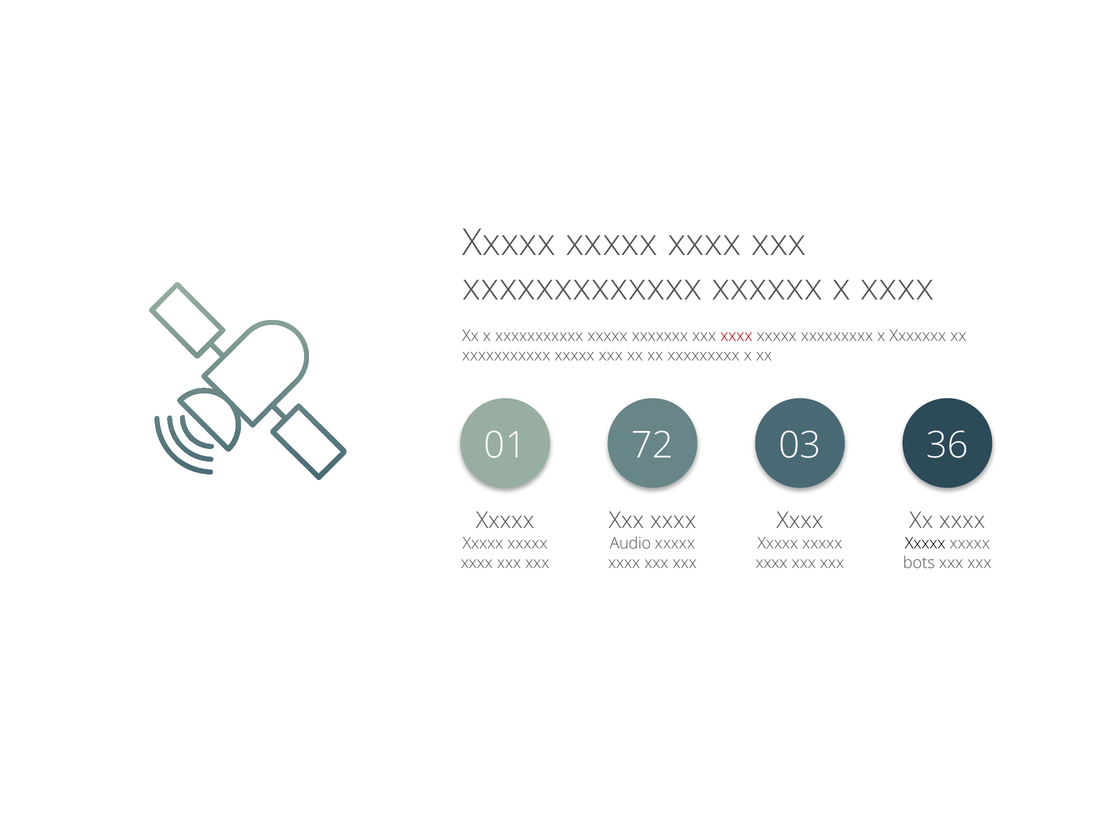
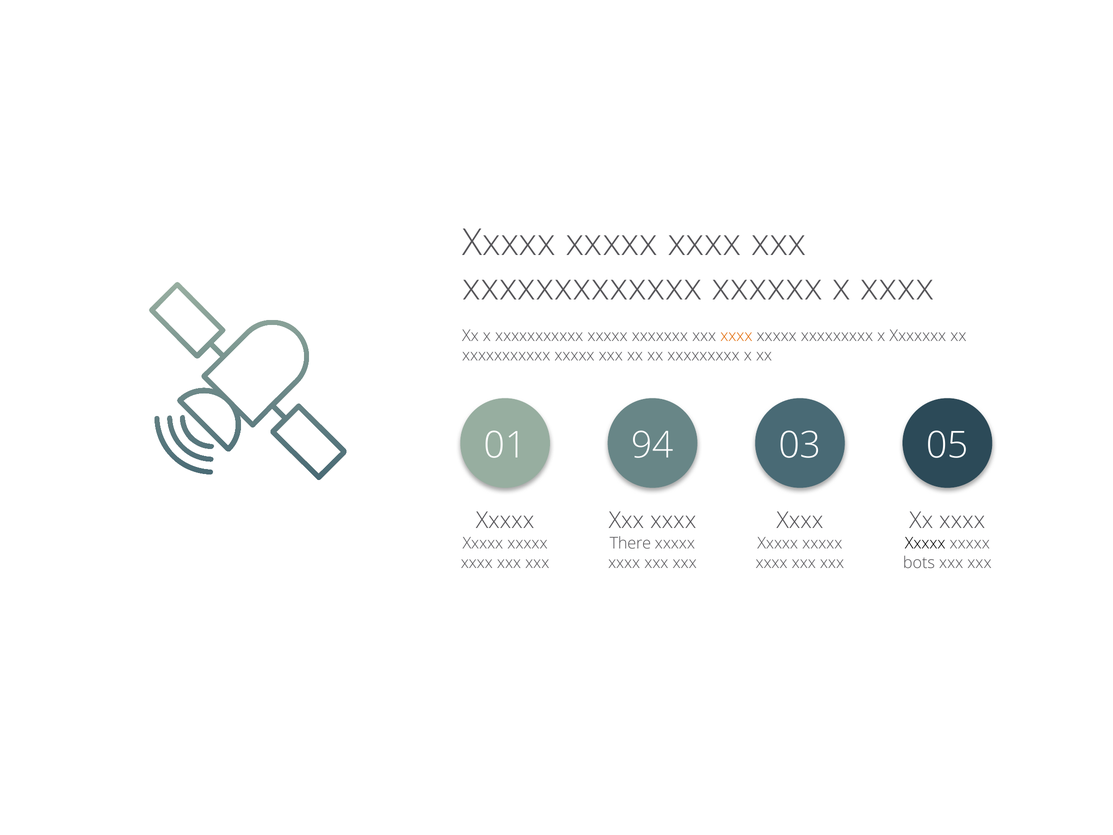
xxxx colour: red -> orange (736, 336)
72: 72 -> 94 (652, 445)
36: 36 -> 05 (947, 445)
Audio: Audio -> There (630, 543)
